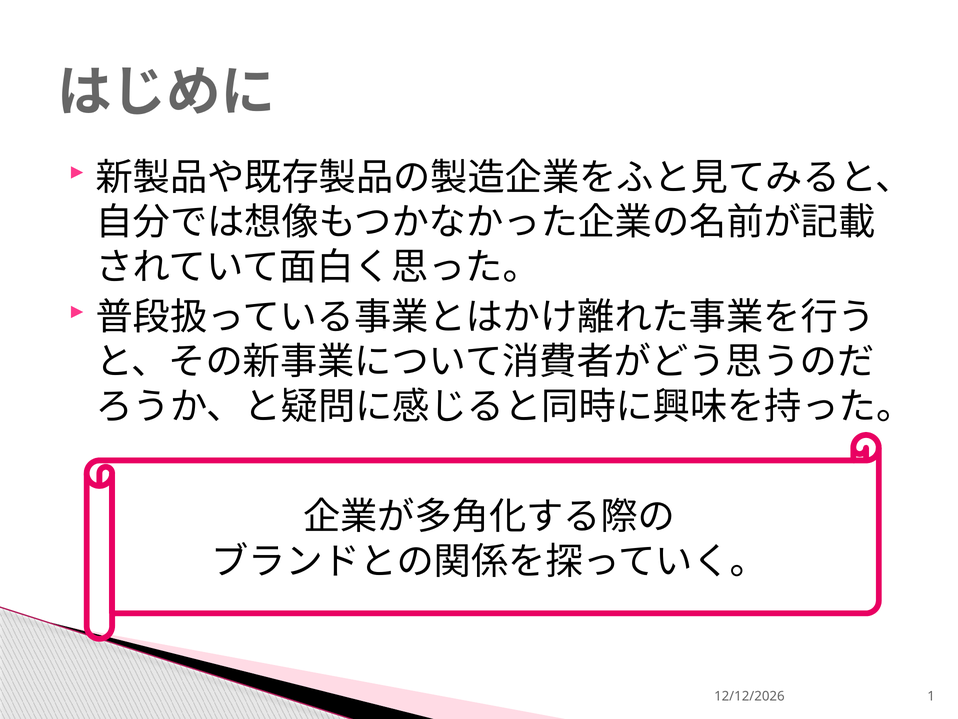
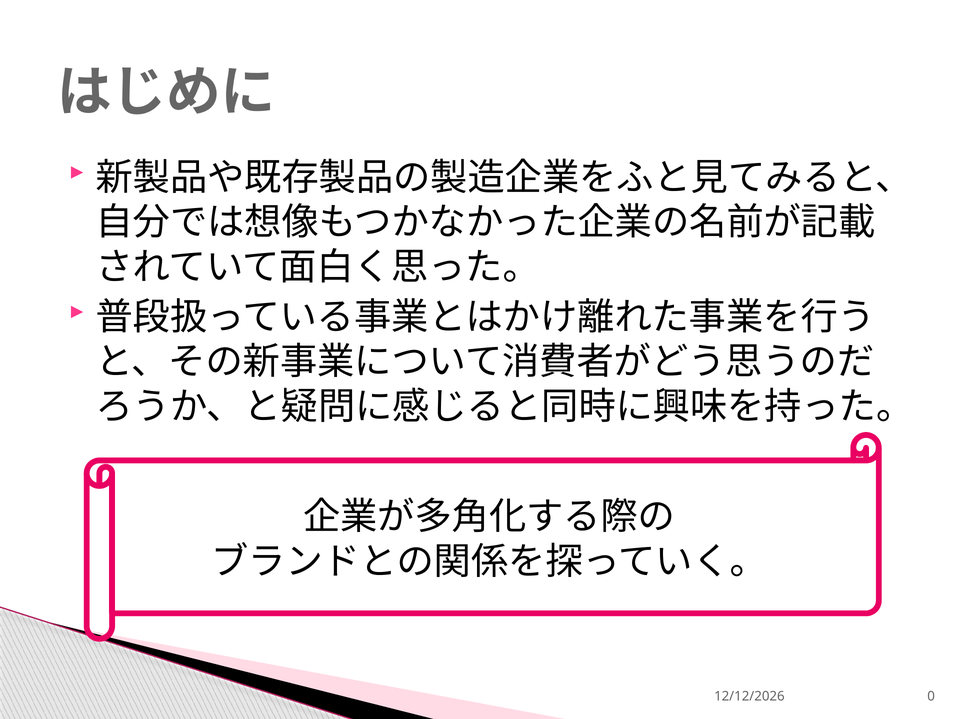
1: 1 -> 0 (931, 696)
